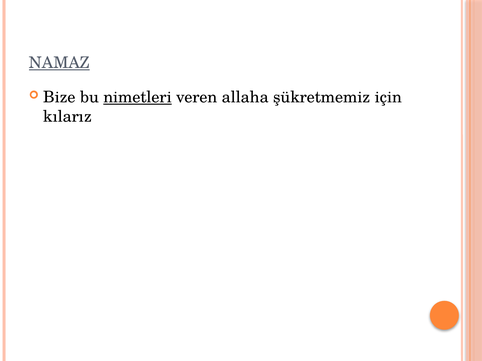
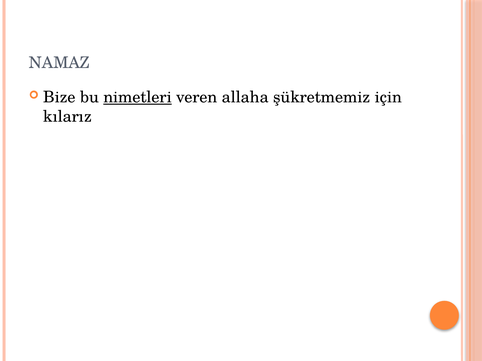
NAMAZ underline: present -> none (59, 63)
